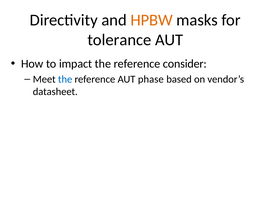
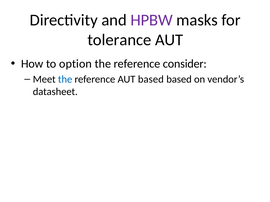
HPBW colour: orange -> purple (152, 20)
impact: impact -> option (75, 64)
AUT phase: phase -> based (151, 79)
